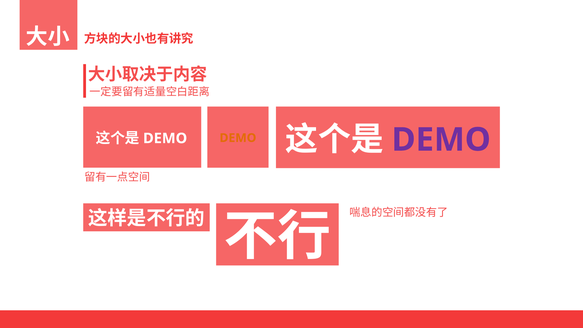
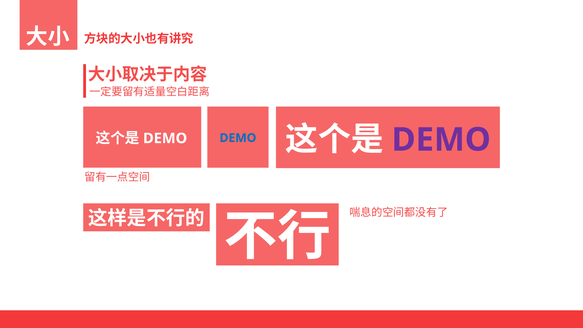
DEMO colour: orange -> blue (238, 138)
